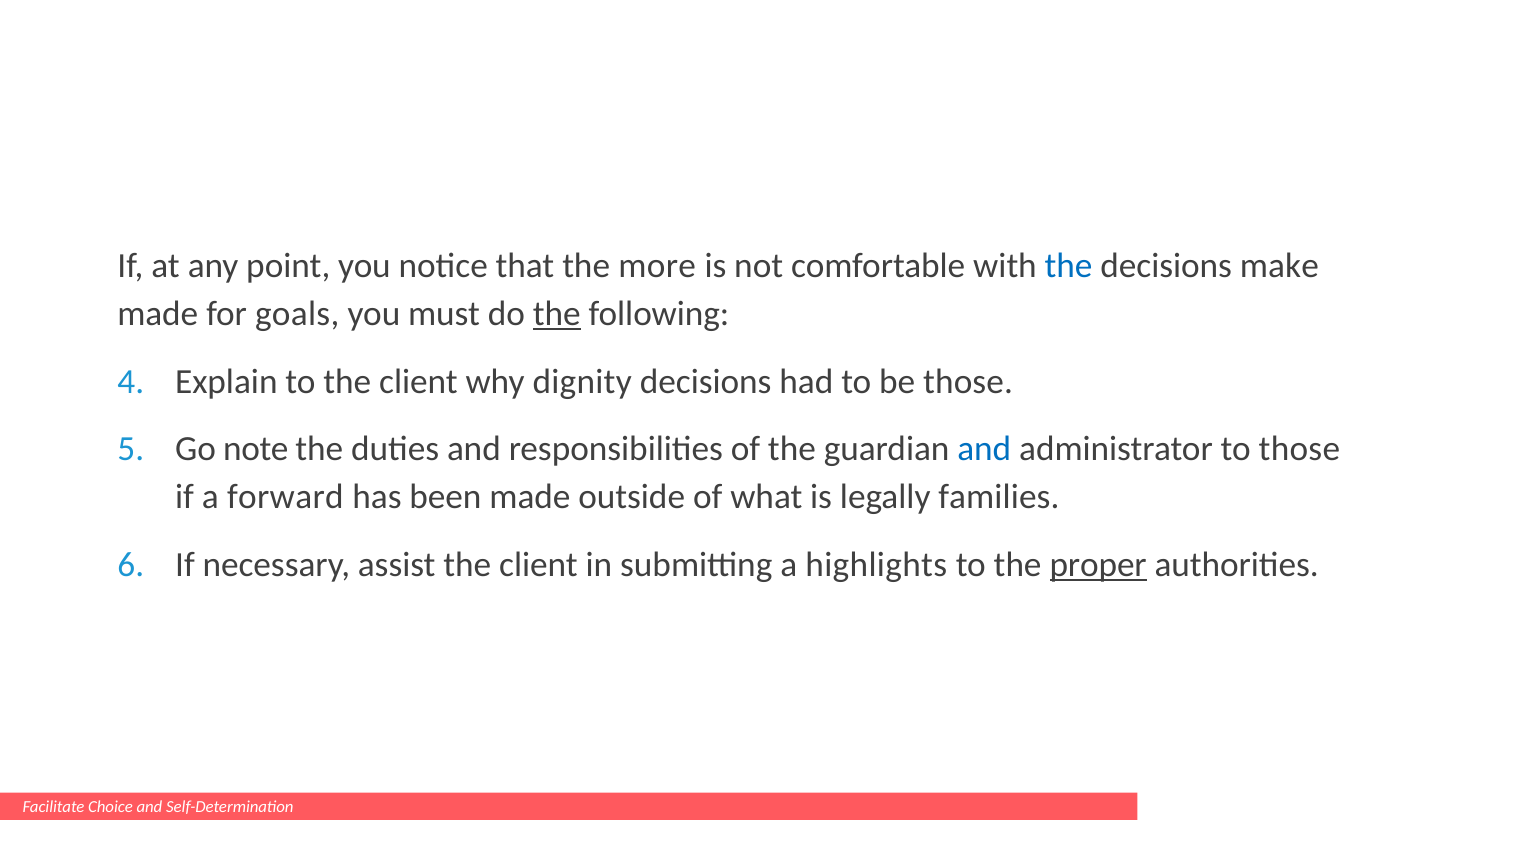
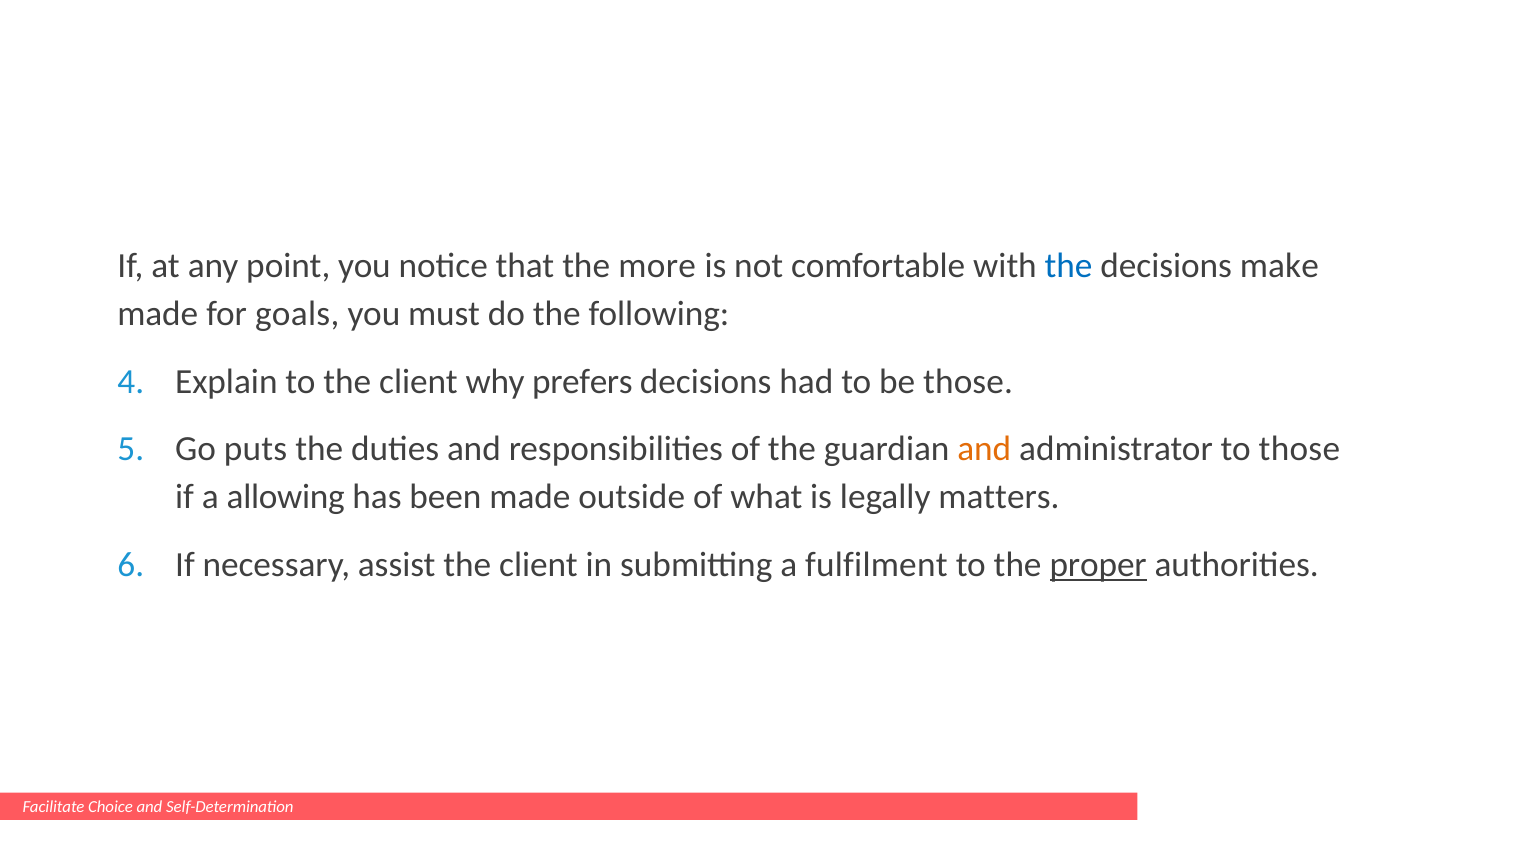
the underline: present -> none (557, 314)
dignity: dignity -> prefers (582, 382)
note: note -> puts (255, 449)
and colour: blue -> orange (984, 449)
forward: forward -> allowing (286, 497)
families: families -> matters (999, 497)
highlights: highlights -> fulfilment (876, 565)
